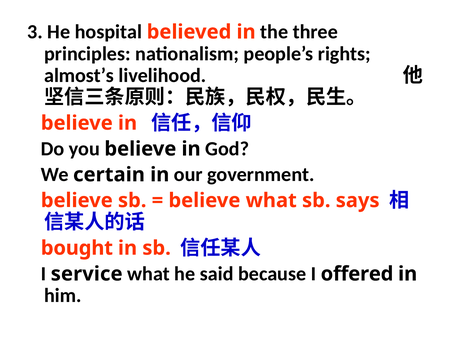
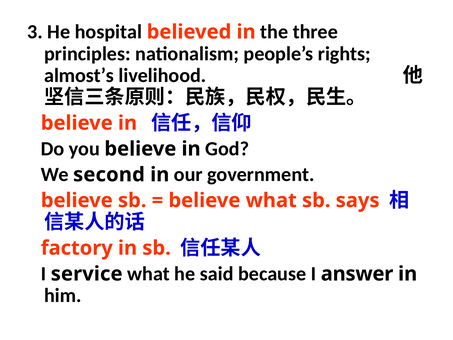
certain: certain -> second (109, 175)
bought: bought -> factory (77, 248)
offered: offered -> answer (357, 274)
